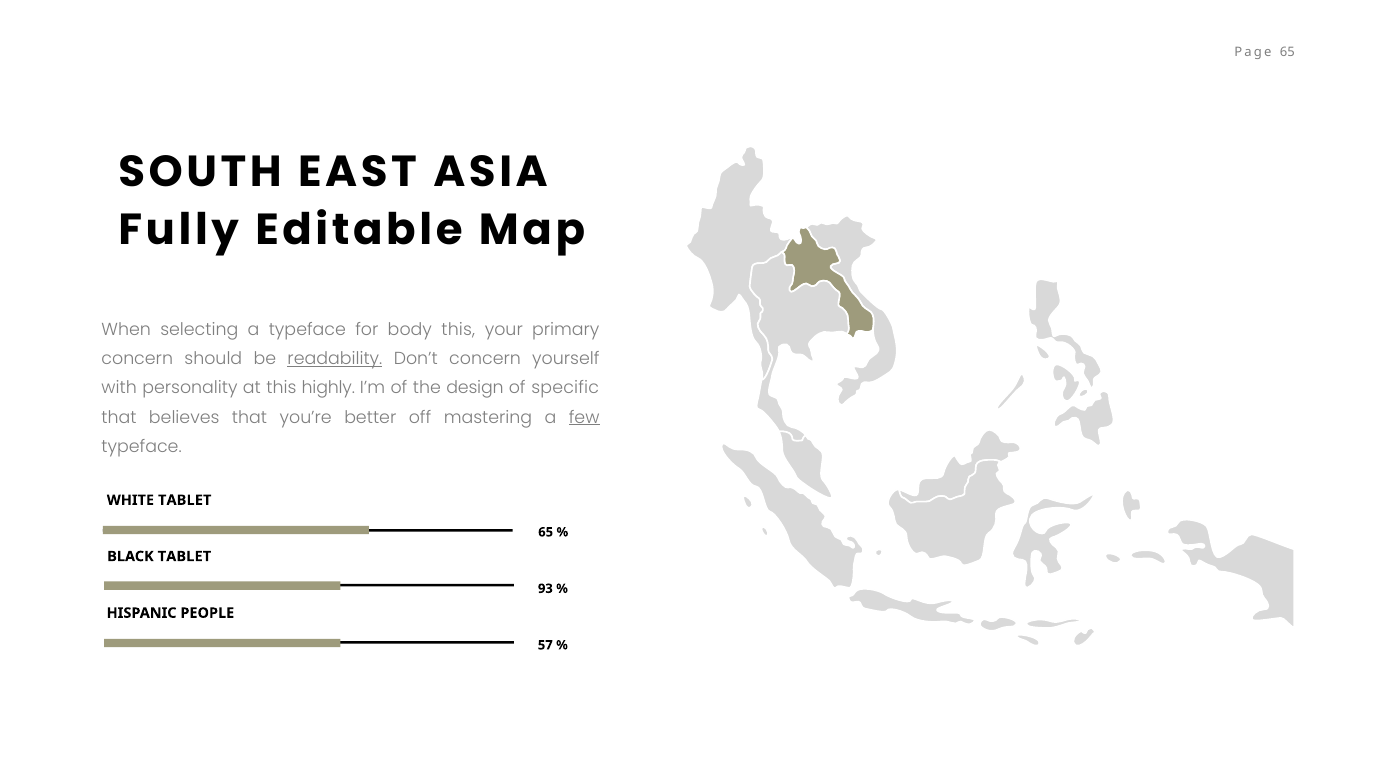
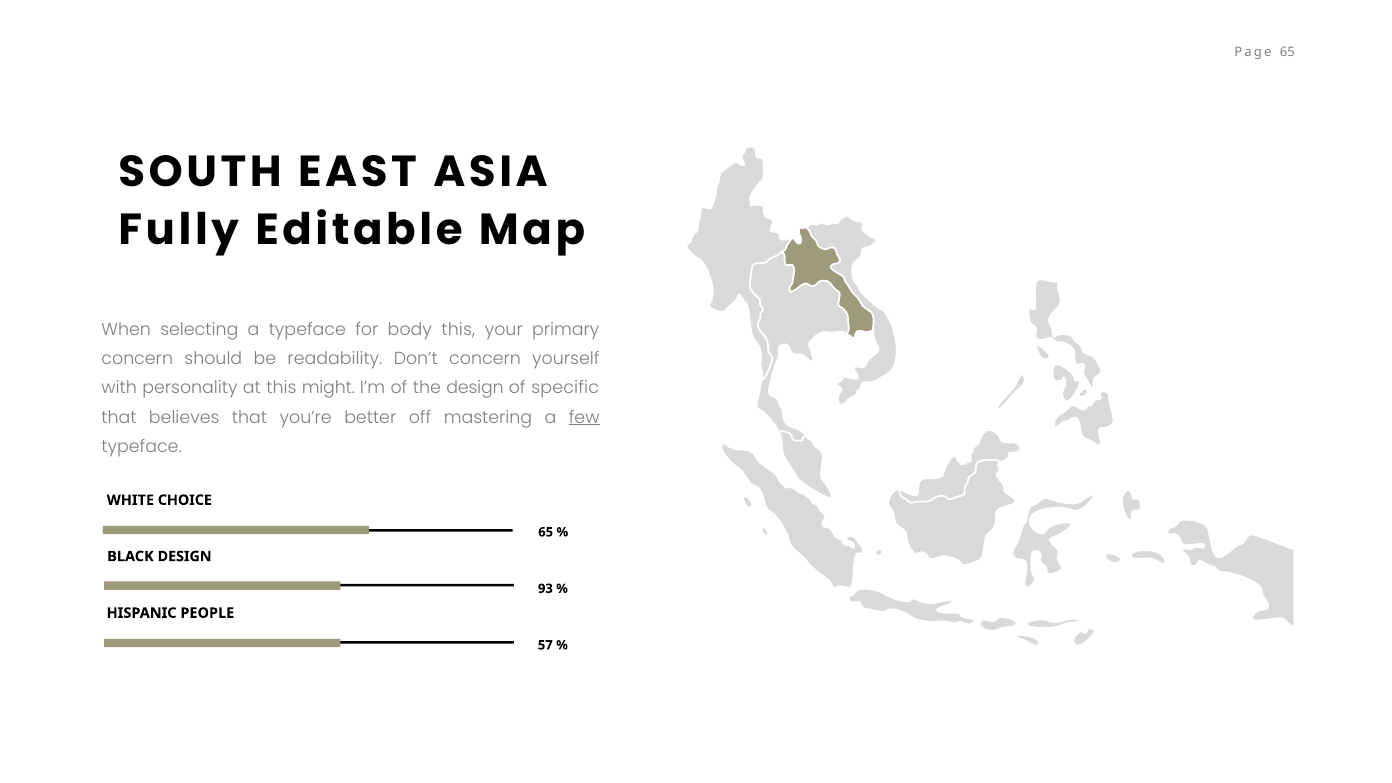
readability underline: present -> none (335, 359)
highly: highly -> might (328, 388)
WHITE TABLET: TABLET -> CHOICE (185, 500)
BLACK TABLET: TABLET -> DESIGN (185, 557)
